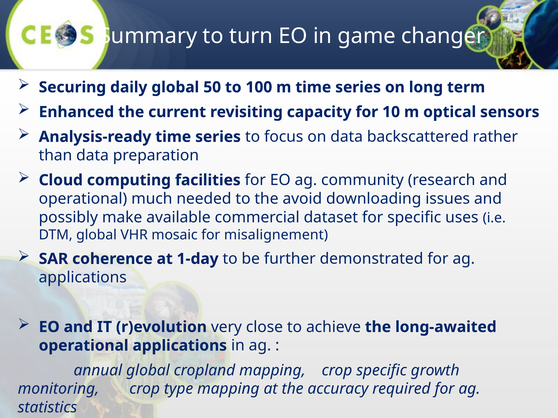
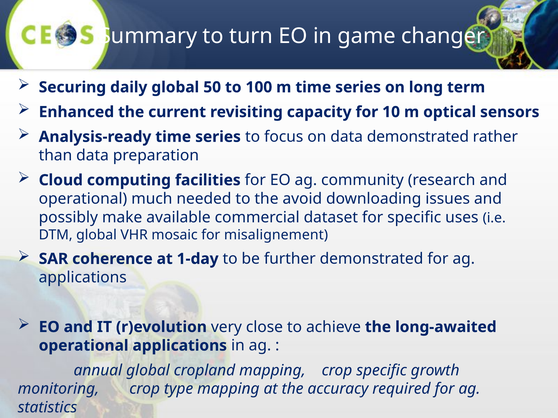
data backscattered: backscattered -> demonstrated (418, 137)
